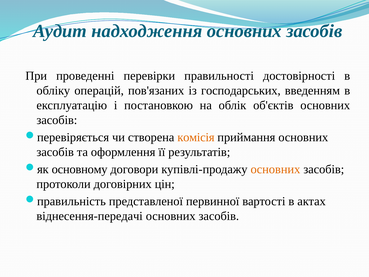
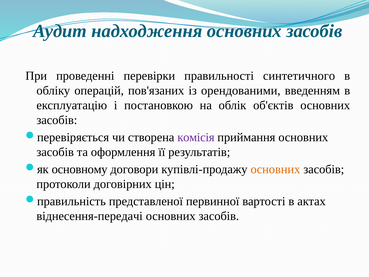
достовірності: достовірності -> синтетичного (299, 76)
господарських: господарських -> орендованими (241, 91)
комісія colour: orange -> purple (196, 137)
